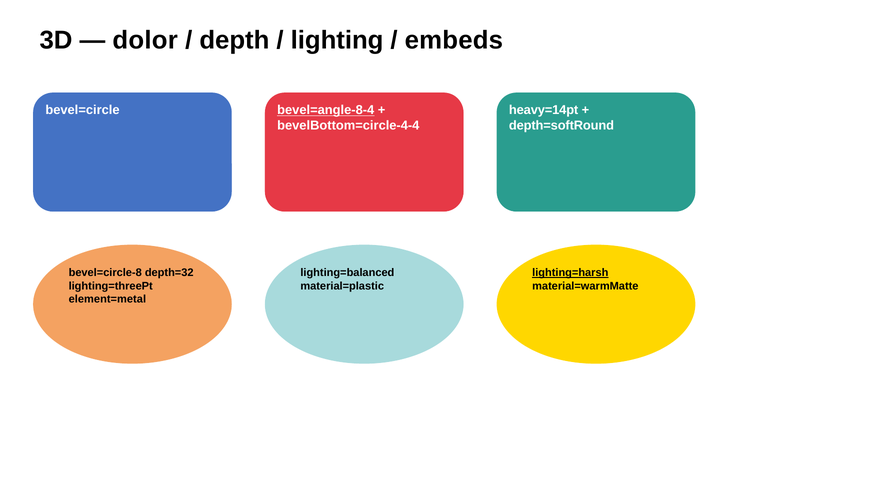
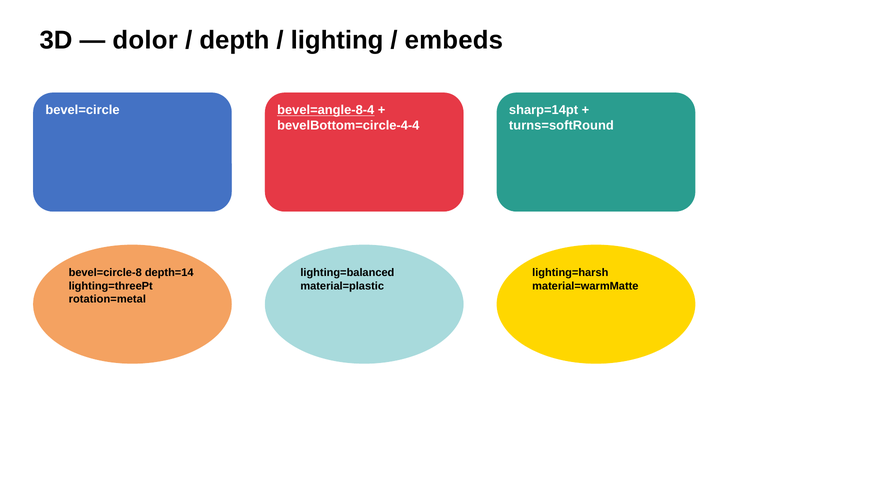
heavy=14pt: heavy=14pt -> sharp=14pt (544, 110)
depth=softRound: depth=softRound -> turns=softRound (561, 126)
depth=32: depth=32 -> depth=14 (169, 273)
lighting=harsh underline: present -> none (570, 273)
element=metal: element=metal -> rotation=metal (107, 300)
